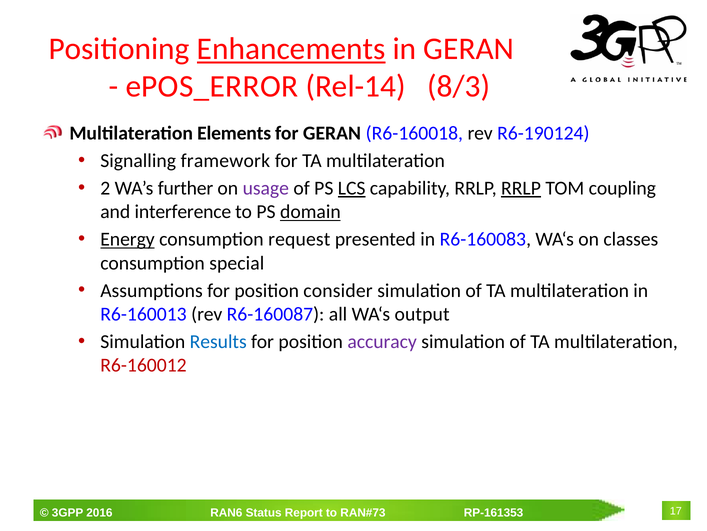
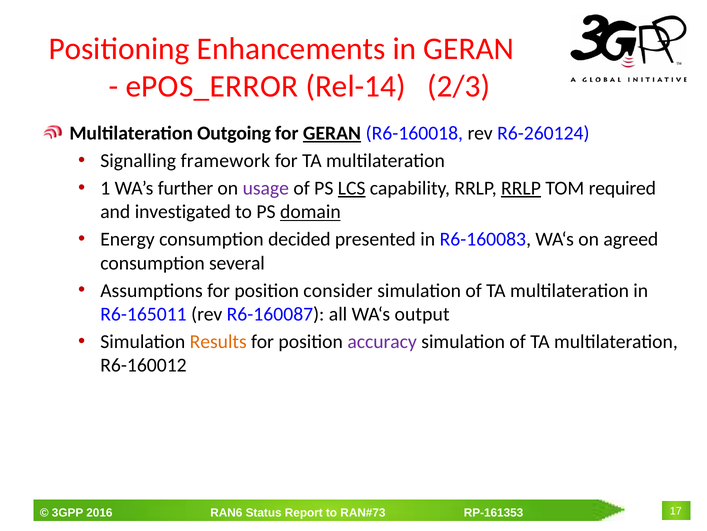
Enhancements underline: present -> none (291, 49)
8/3: 8/3 -> 2/3 (459, 86)
Elements: Elements -> Outgoing (234, 133)
GERAN underline: none -> present (332, 133)
R6-190124: R6-190124 -> R6-260124 (543, 133)
2: 2 -> 1 (105, 188)
coupling: coupling -> required (622, 188)
interference: interference -> investigated (183, 212)
Energy underline: present -> none (128, 239)
request: request -> decided (299, 239)
classes: classes -> agreed (631, 239)
special: special -> several (237, 263)
R6-160013: R6-160013 -> R6-165011 (143, 314)
Results colour: blue -> orange (218, 341)
R6-160012 colour: red -> black (143, 365)
